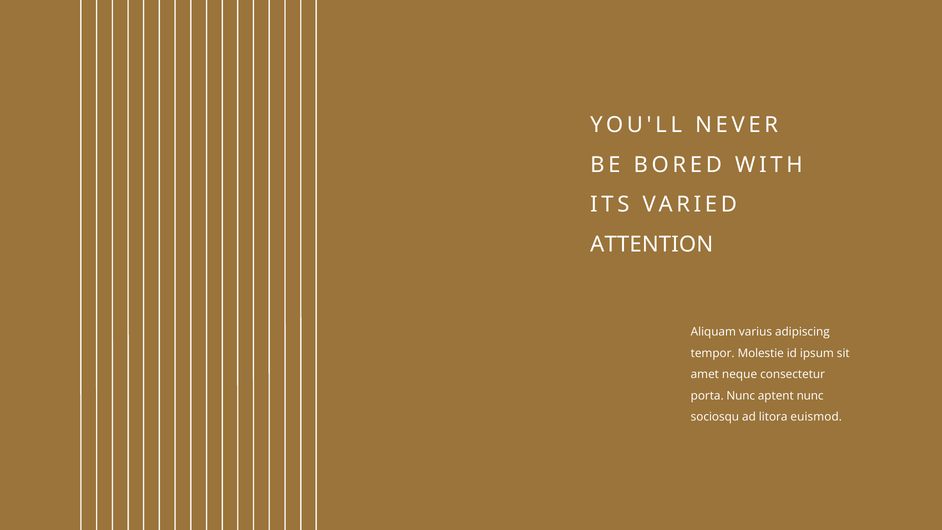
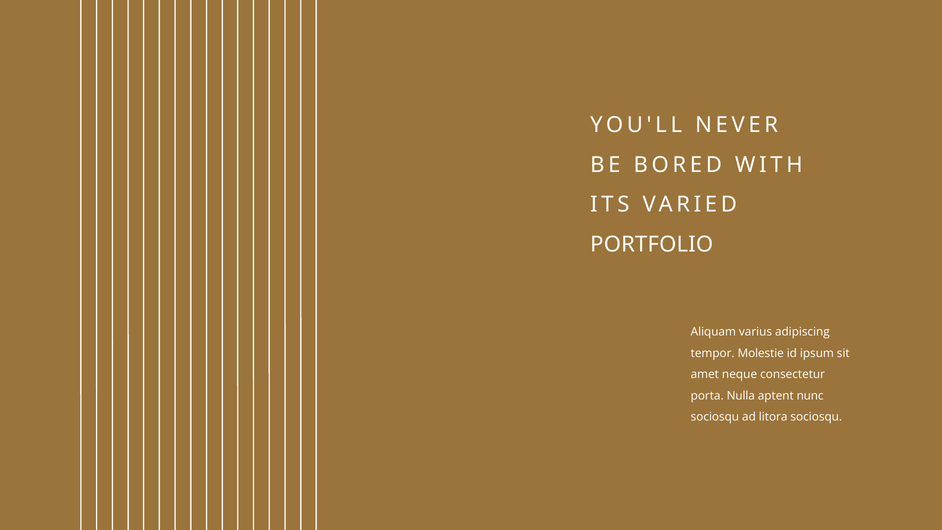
ATTENTION: ATTENTION -> PORTFOLIO (652, 244)
porta Nunc: Nunc -> Nulla (741, 396)
litora euismod: euismod -> sociosqu (816, 417)
